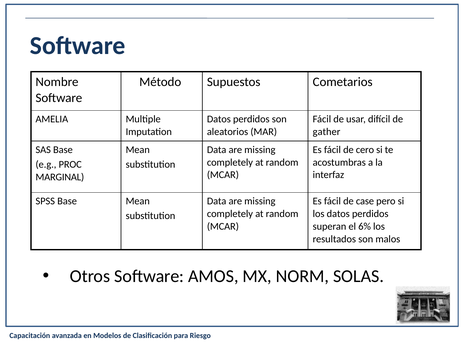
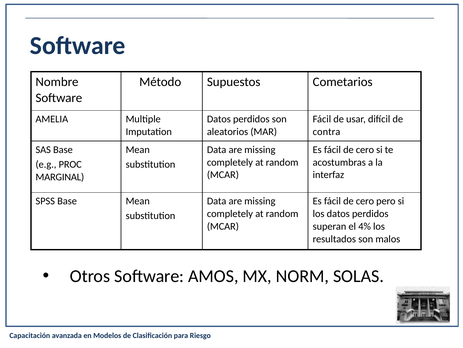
gather: gather -> contra (327, 132)
case: case -> cero (365, 201)
6%: 6% -> 4% (365, 226)
